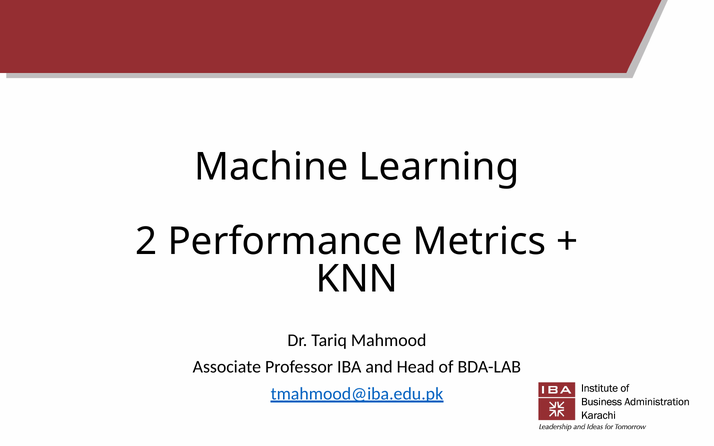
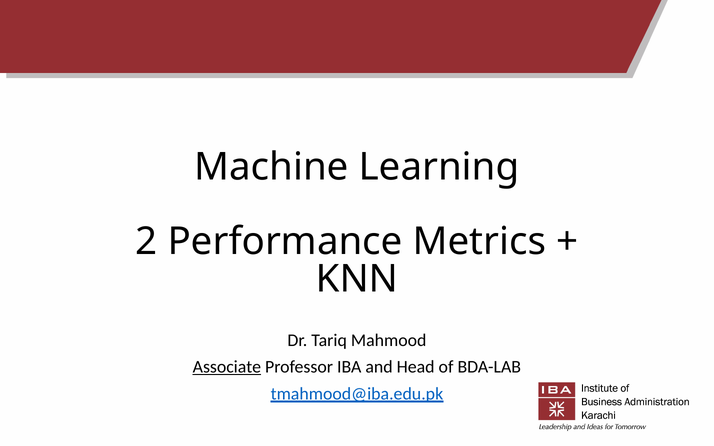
Associate underline: none -> present (227, 368)
